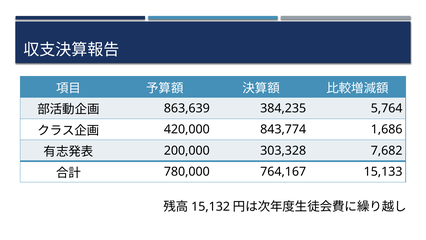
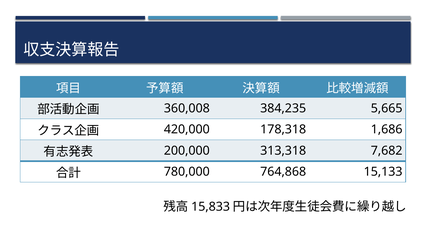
863,639: 863,639 -> 360,008 (187, 108)
5,764: 5,764 -> 5,665 (387, 108)
843,774: 843,774 -> 178,318 (283, 129)
303,328: 303,328 -> 313,318 (283, 150)
764,167: 764,167 -> 764,868 (283, 172)
15,132: 15,132 -> 15,833 (211, 206)
